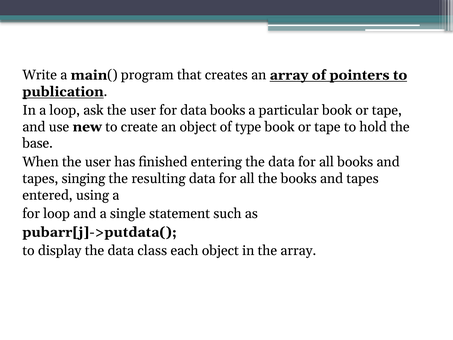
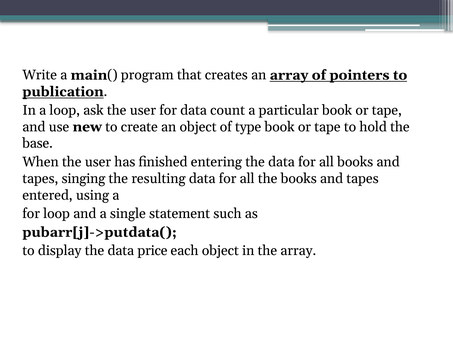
data books: books -> count (228, 110)
class: class -> price (152, 251)
